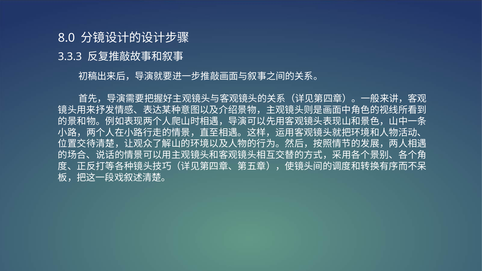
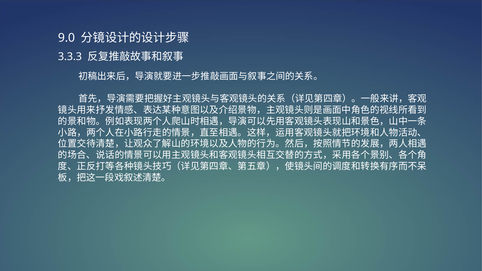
8.0: 8.0 -> 9.0 (66, 38)
